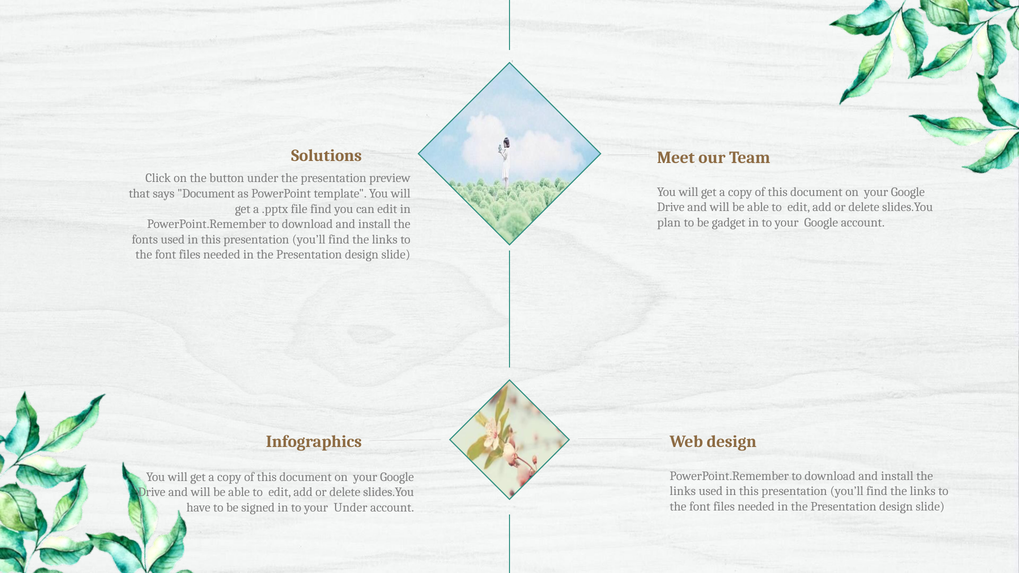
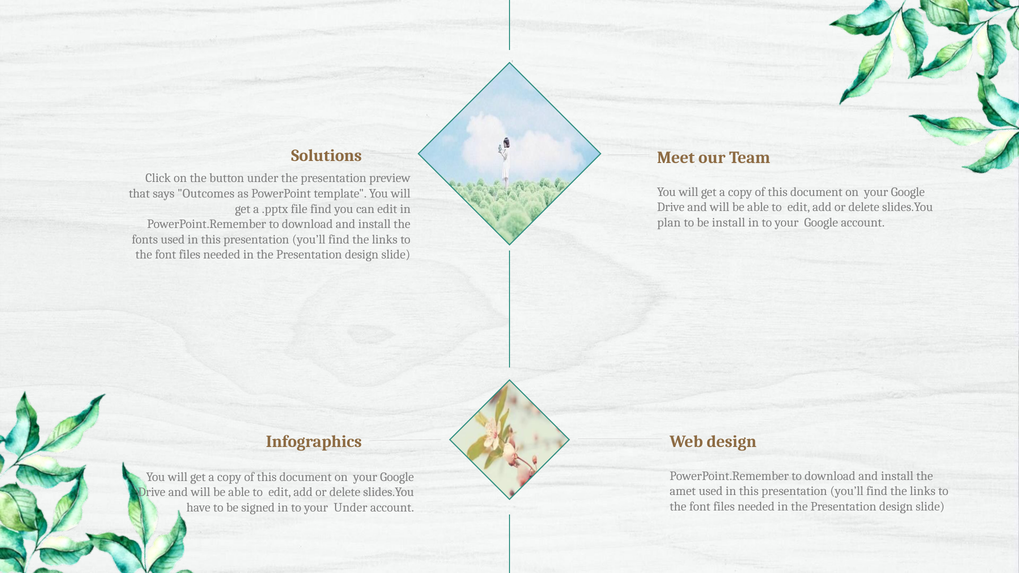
says Document: Document -> Outcomes (206, 194)
be gadget: gadget -> install (729, 223)
links: links -> amet (683, 491)
